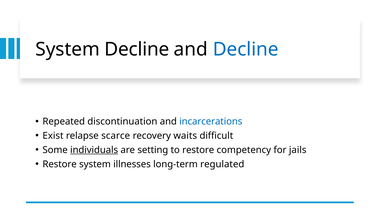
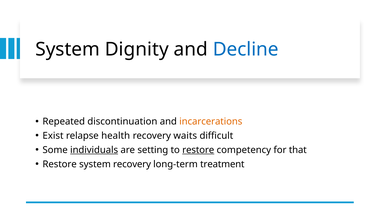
System Decline: Decline -> Dignity (137, 49)
incarcerations colour: blue -> orange (211, 121)
scarce: scarce -> health (116, 136)
restore underline: none -> present (198, 150)
jails: jails -> that (298, 150)
system illnesses: illnesses -> recovery (132, 164)
regulated: regulated -> treatment (222, 164)
